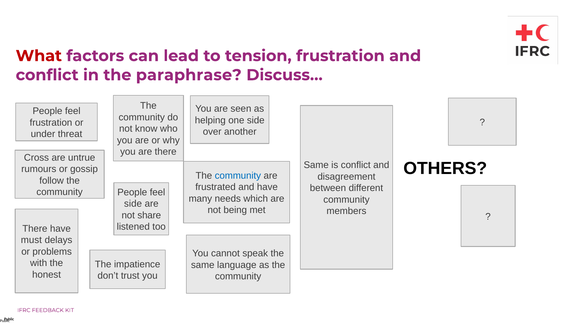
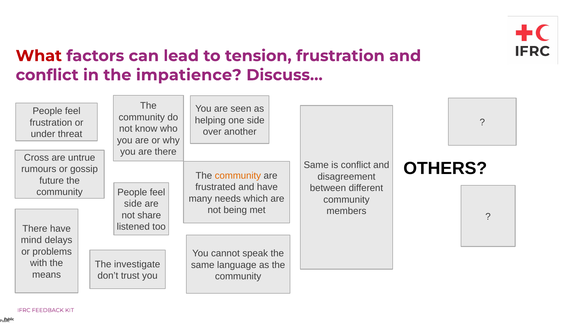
paraphrase: paraphrase -> impatience (189, 75)
community colour: blue -> orange (238, 176)
follow: follow -> future (52, 181)
must: must -> mind (31, 240)
impatience: impatience -> investigate (137, 264)
honest: honest -> means (47, 274)
